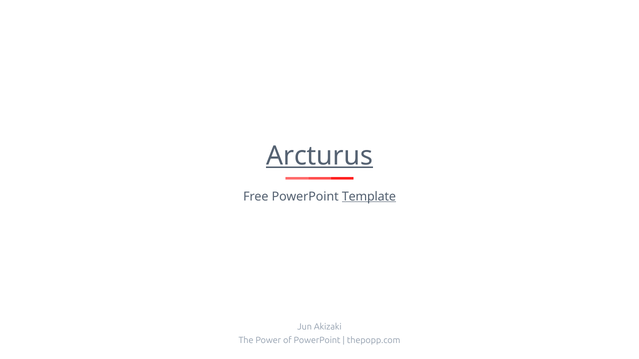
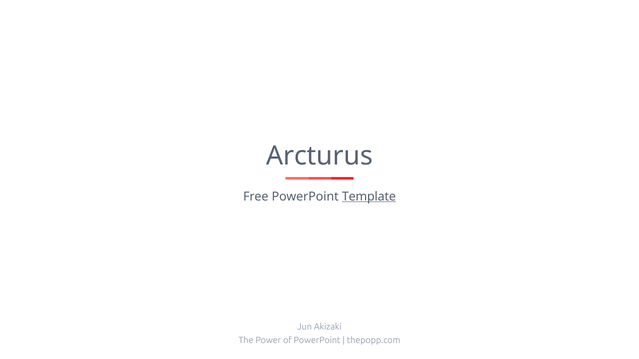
Arcturus underline: present -> none (320, 156)
